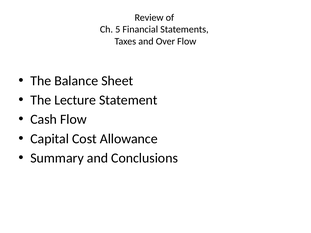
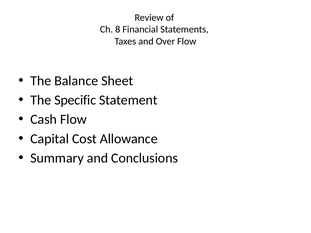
5: 5 -> 8 (118, 29)
Lecture: Lecture -> Specific (75, 100)
